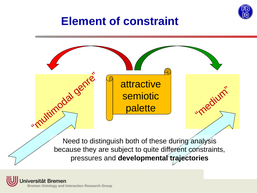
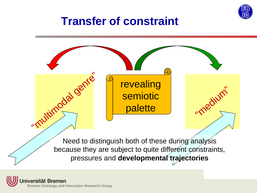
Element: Element -> Transfer (84, 21)
attractive: attractive -> revealing (141, 84)
